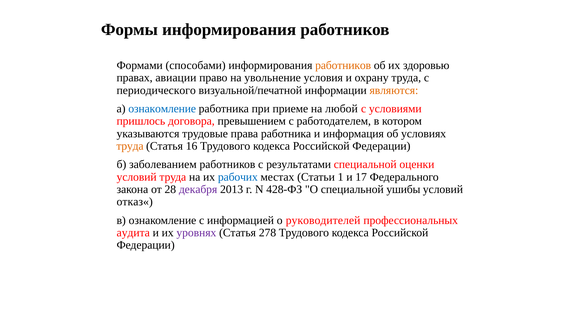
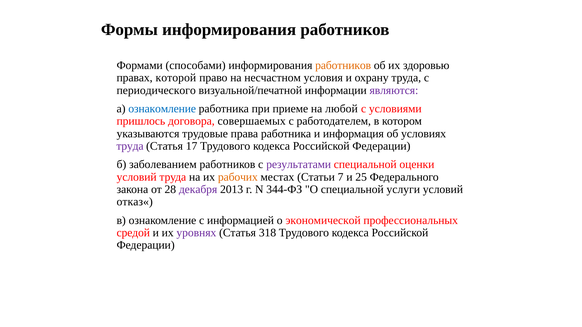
авиации: авиации -> которой (176, 78)
увольнение: увольнение -> несчастном (273, 78)
являются colour: orange -> purple (394, 90)
превышением: превышением -> совершаемых (252, 121)
труда colour: orange -> purple (130, 146)
16: 16 -> 17 (192, 146)
результатами colour: black -> purple (299, 165)
рабочих colour: blue -> orange (238, 177)
1: 1 -> 7 (341, 177)
17: 17 -> 25 (361, 177)
428-ФЗ: 428-ФЗ -> 344-ФЗ (284, 190)
ушибы: ушибы -> услуги (403, 190)
руководителей: руководителей -> экономической (323, 221)
аудита: аудита -> средой (133, 233)
278: 278 -> 318 (267, 233)
